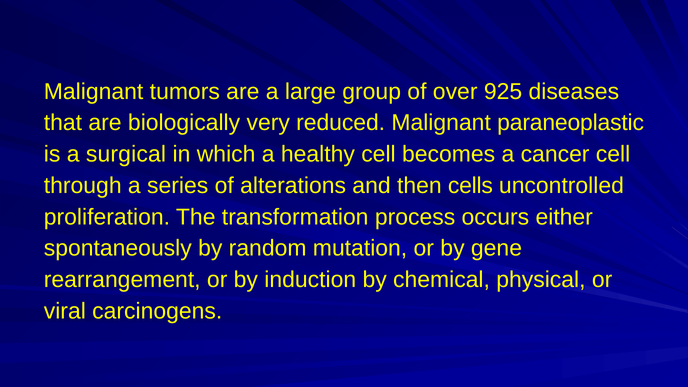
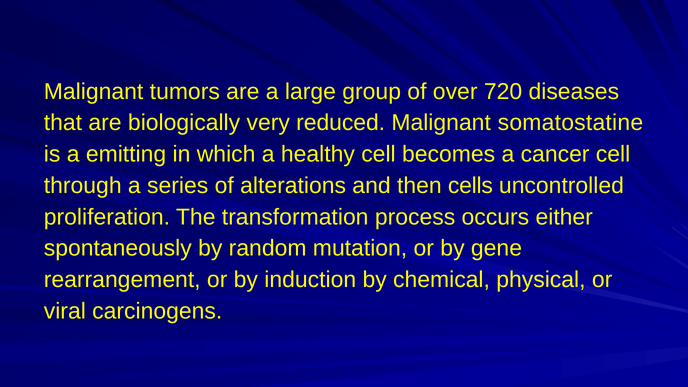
925: 925 -> 720 (503, 92)
paraneoplastic: paraneoplastic -> somatostatine (570, 123)
surgical: surgical -> emitting (126, 154)
